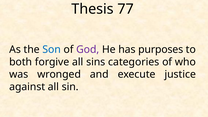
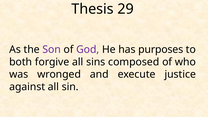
77: 77 -> 29 (126, 9)
Son colour: blue -> purple (52, 49)
categories: categories -> composed (134, 62)
